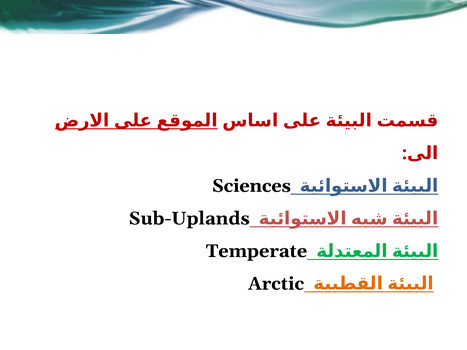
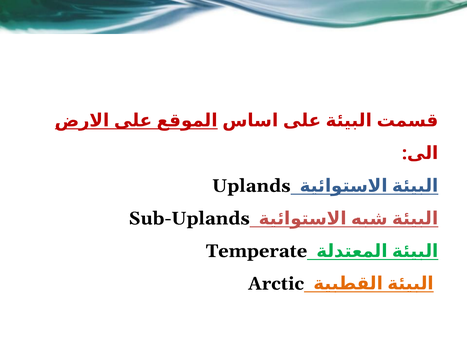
Sciences: Sciences -> Uplands (251, 186)
